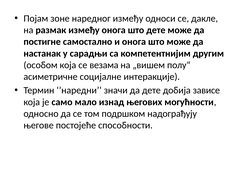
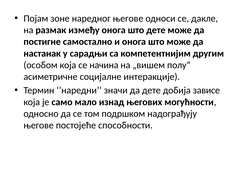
наредног између: између -> његове (128, 18)
везама: везама -> начина (104, 65)
